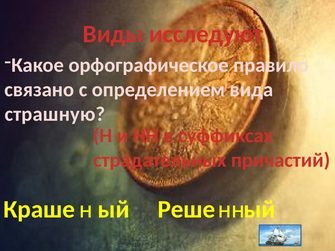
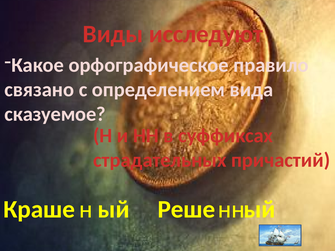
страшную: страшную -> сказуемое (55, 114)
